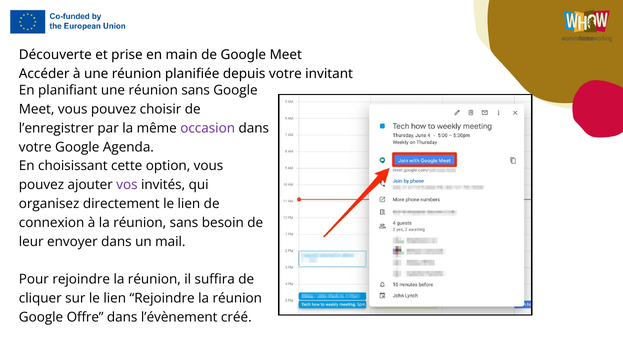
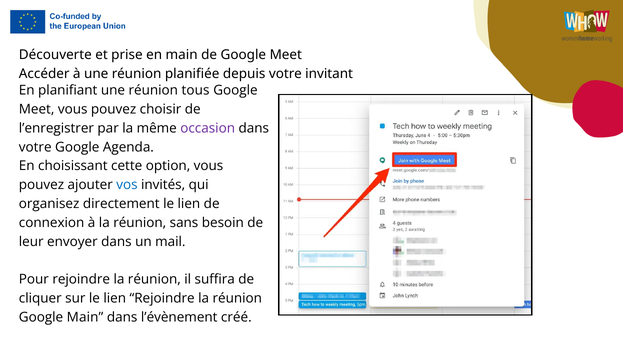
une réunion sans: sans -> tous (196, 91)
vos colour: purple -> blue (127, 185)
Google Offre: Offre -> Main (85, 318)
